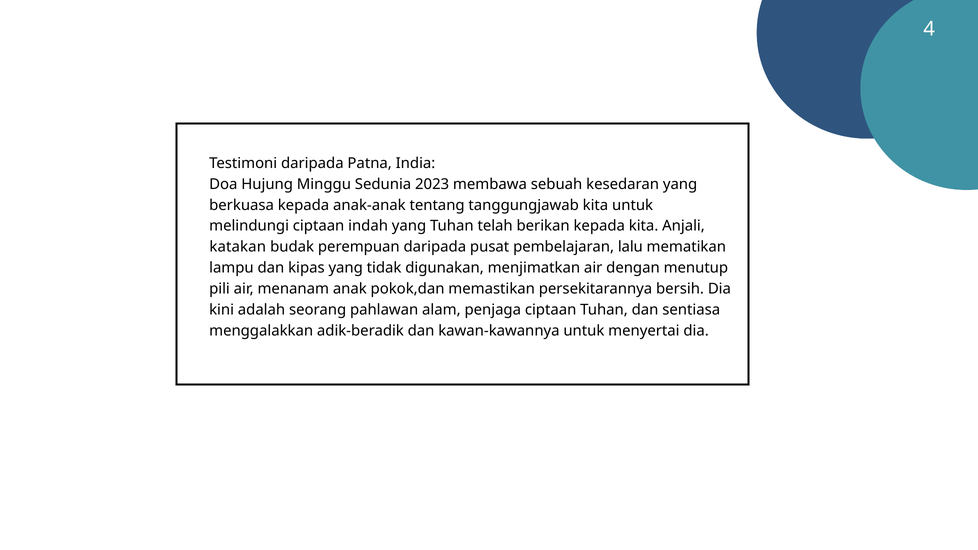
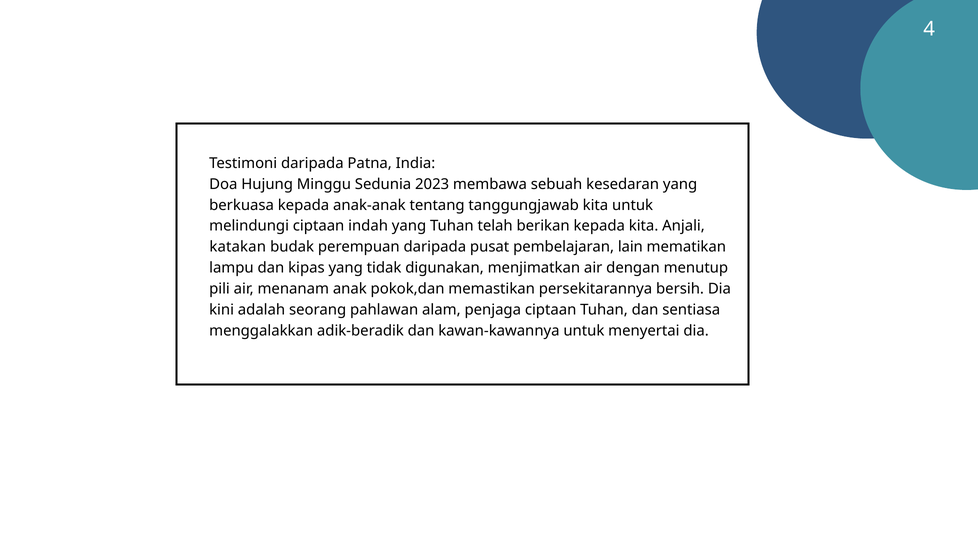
lalu: lalu -> lain (630, 247)
